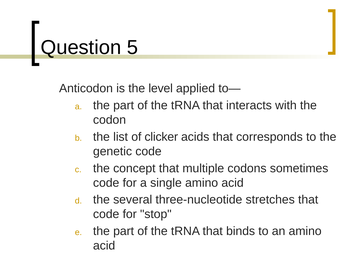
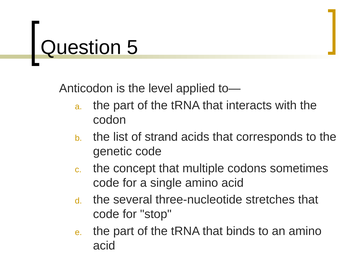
clicker: clicker -> strand (161, 137)
